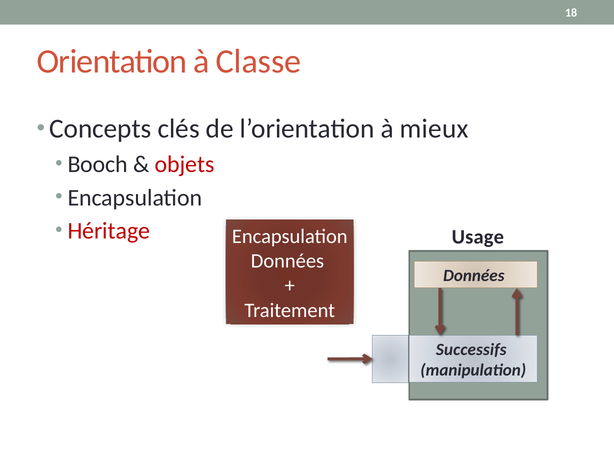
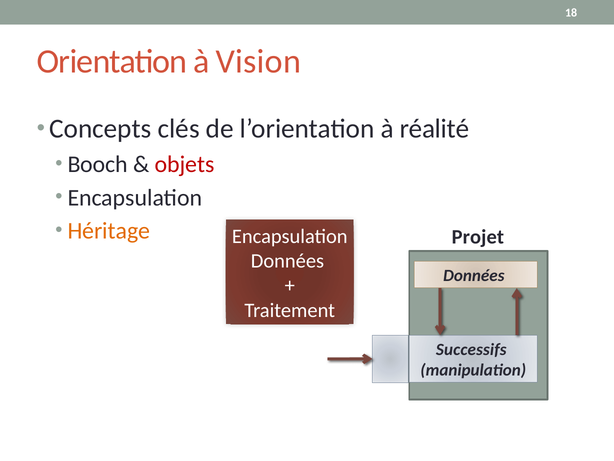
Classe: Classe -> Vision (258, 61)
mieux: mieux -> réalité (434, 129)
Héritage colour: red -> orange (109, 231)
Usage: Usage -> Projet (478, 237)
